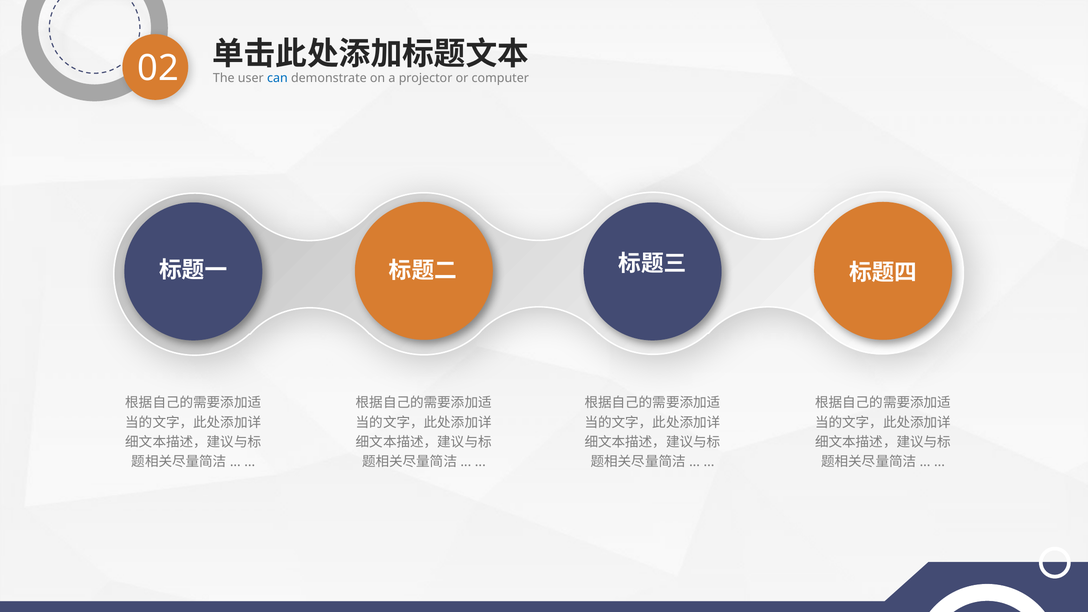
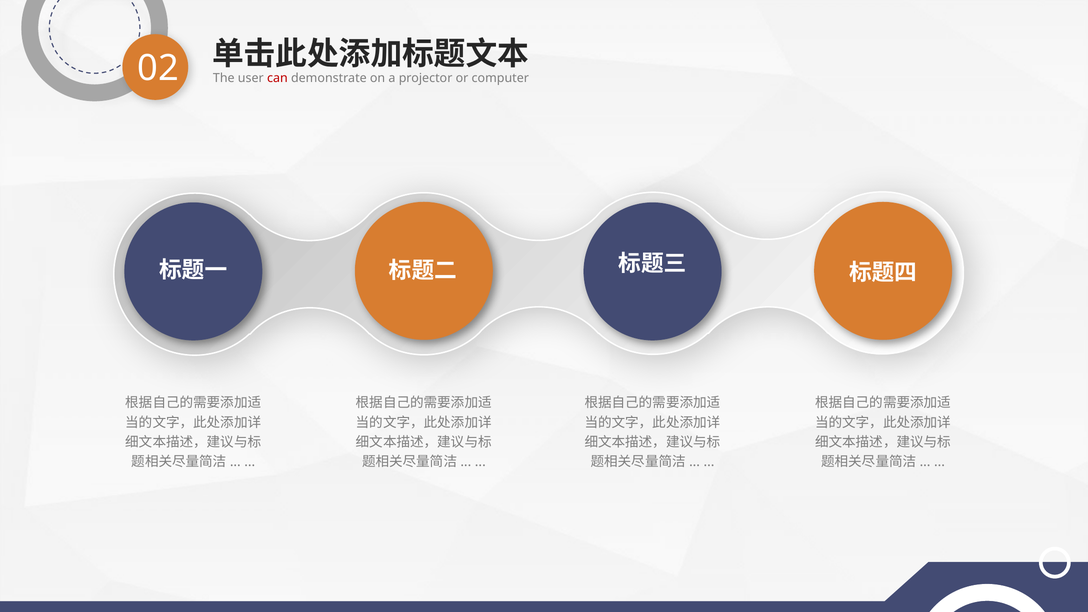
can colour: blue -> red (277, 78)
